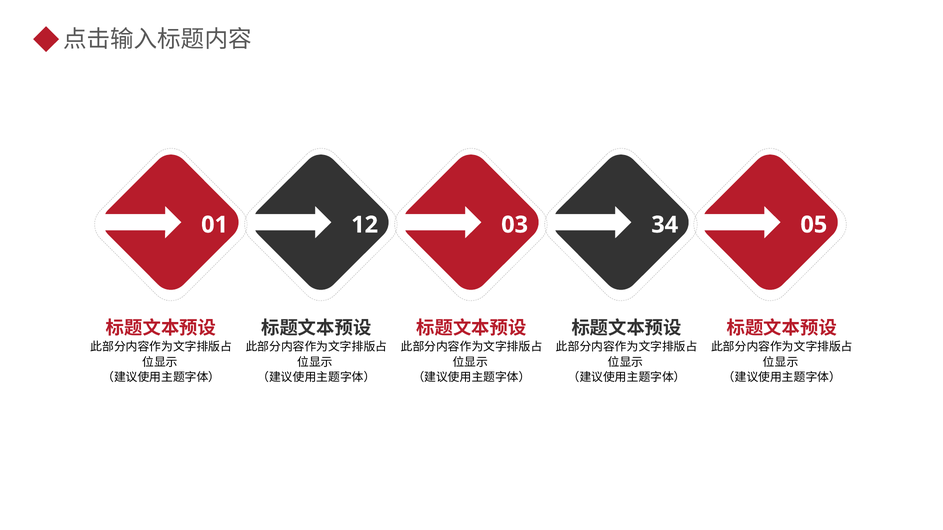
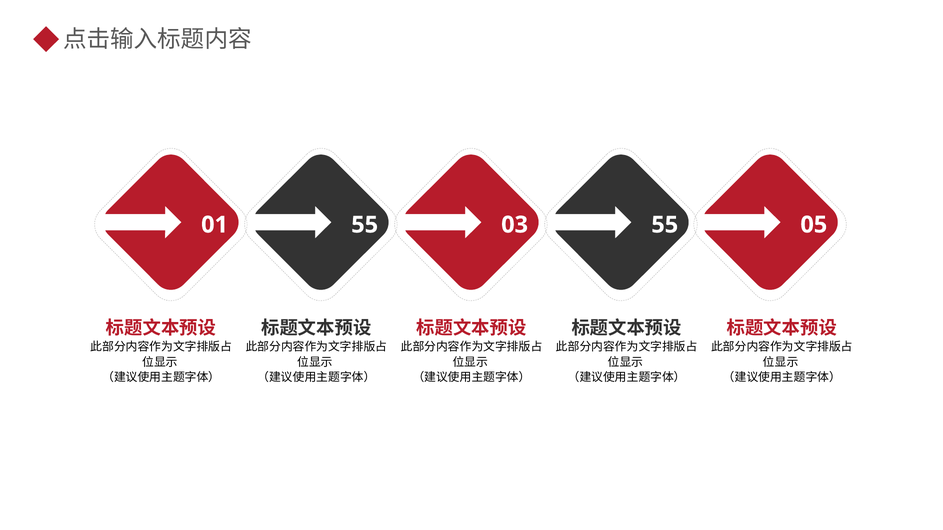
01 12: 12 -> 55 (365, 225)
03 34: 34 -> 55 (665, 225)
